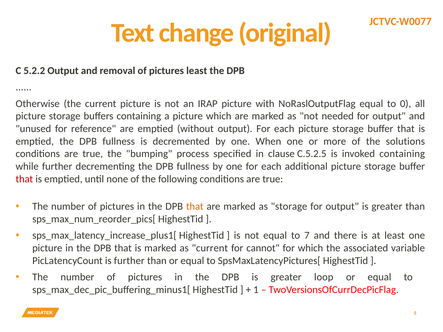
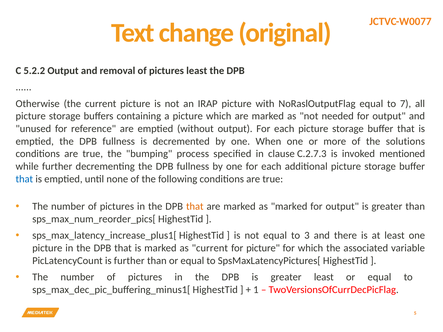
0: 0 -> 7 (406, 104)
C.5.2.5: C.5.2.5 -> C.2.7.3 (312, 154)
invoked containing: containing -> mentioned (402, 154)
that colour: red -> blue (24, 179)
as storage: storage -> marked (289, 207)
7: 7 -> 3 (307, 236)
for cannot: cannot -> picture (263, 248)
greater loop: loop -> least (324, 277)
